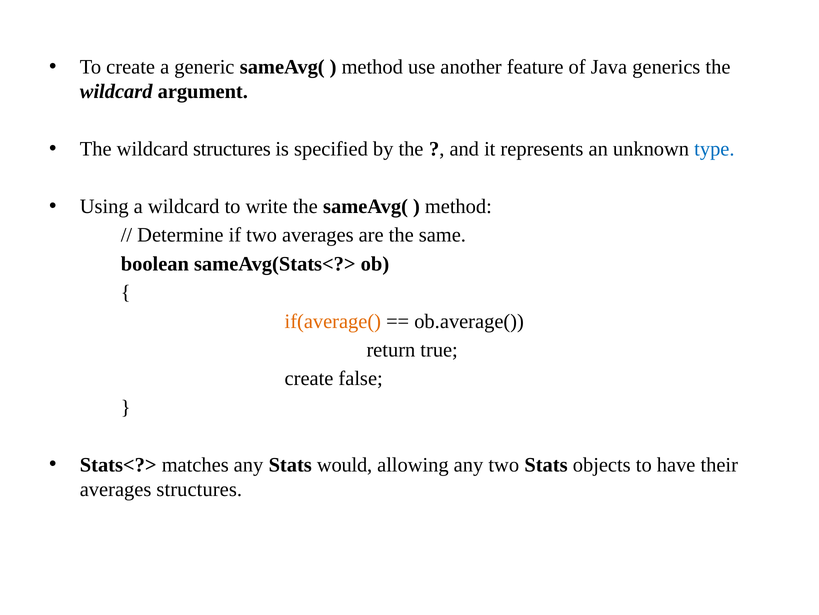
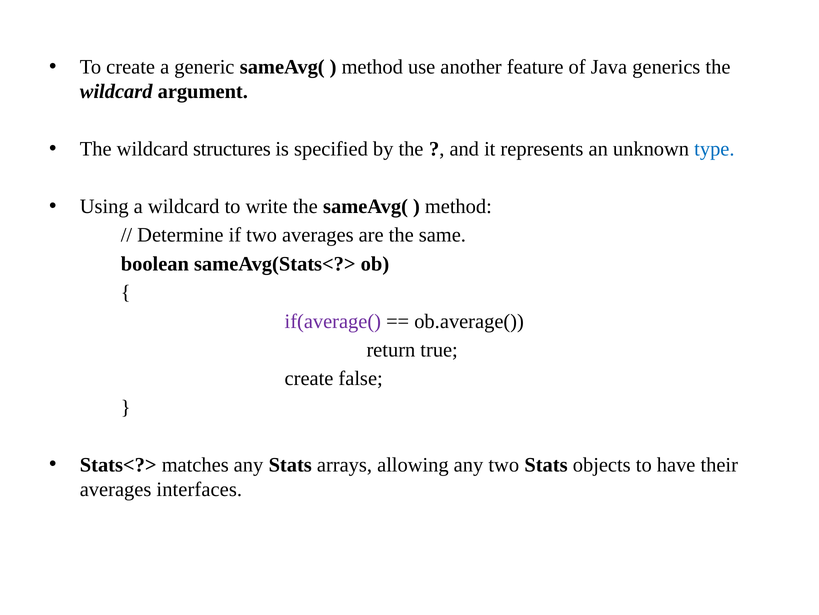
if(average( colour: orange -> purple (333, 321)
would: would -> arrays (345, 464)
averages structures: structures -> interfaces (199, 489)
